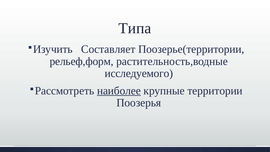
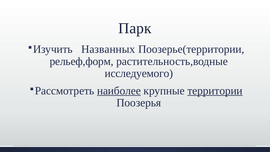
Типа: Типа -> Парк (135, 28)
Составляет: Составляет -> Названных (108, 49)
территории underline: none -> present (215, 91)
